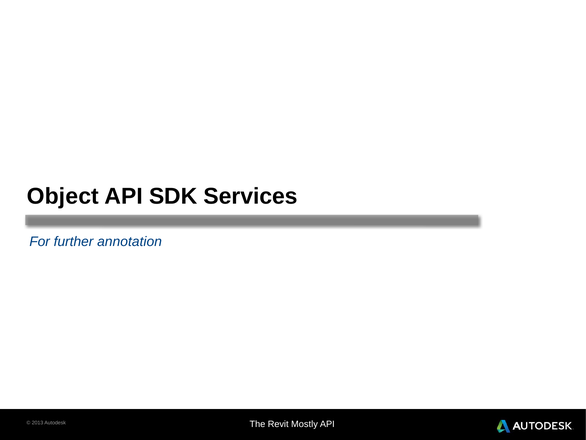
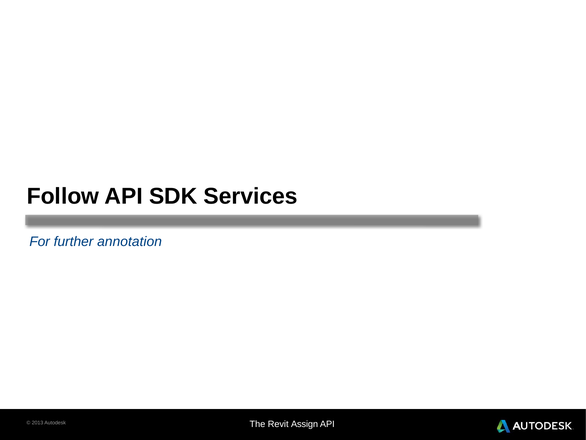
Object: Object -> Follow (63, 196)
Mostly: Mostly -> Assign (305, 423)
